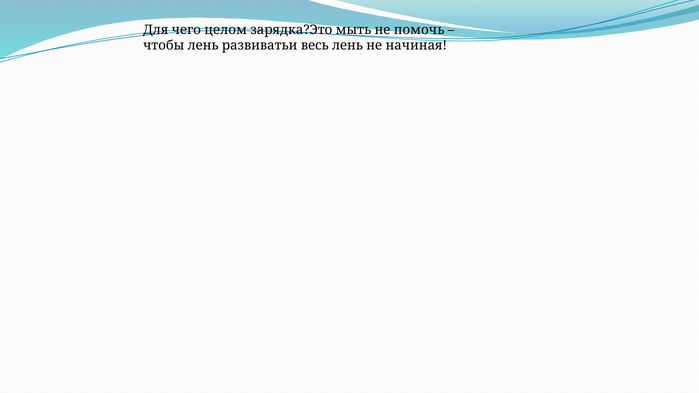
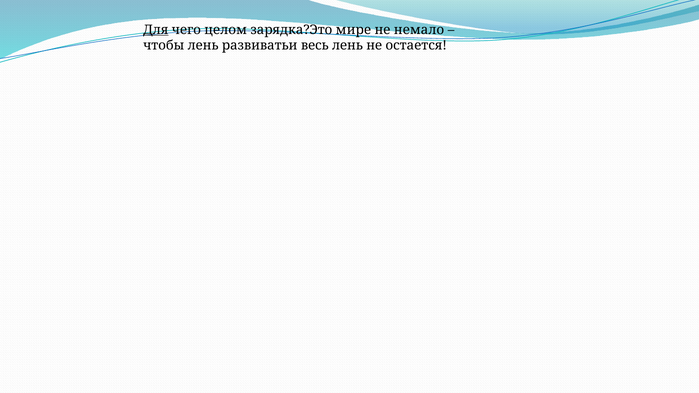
Для underline: none -> present (156, 30)
мыть: мыть -> мире (353, 30)
помочь: помочь -> немало (419, 30)
начиная: начиная -> остается (416, 45)
